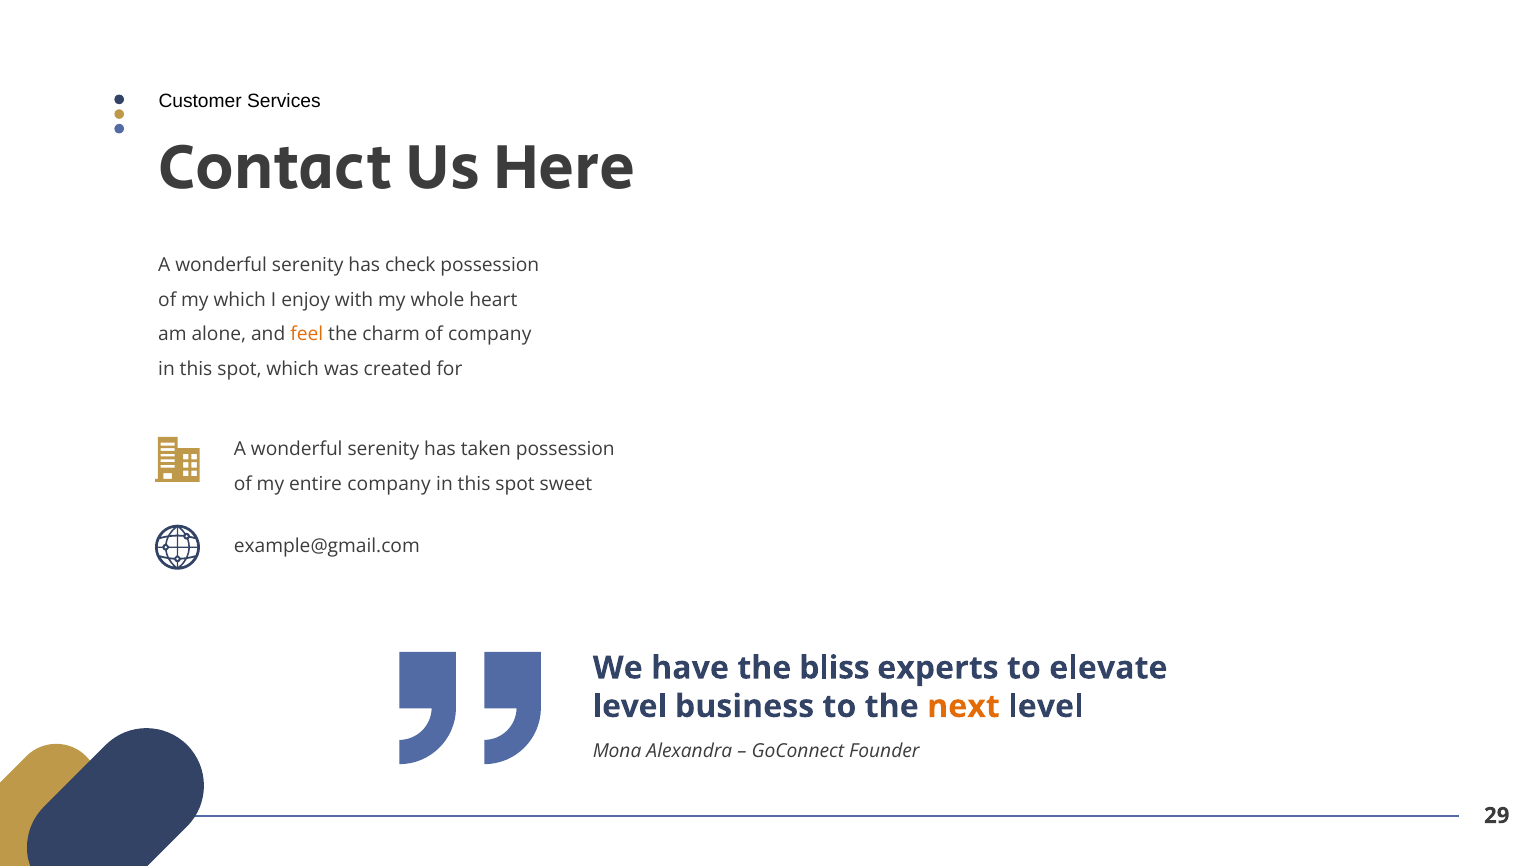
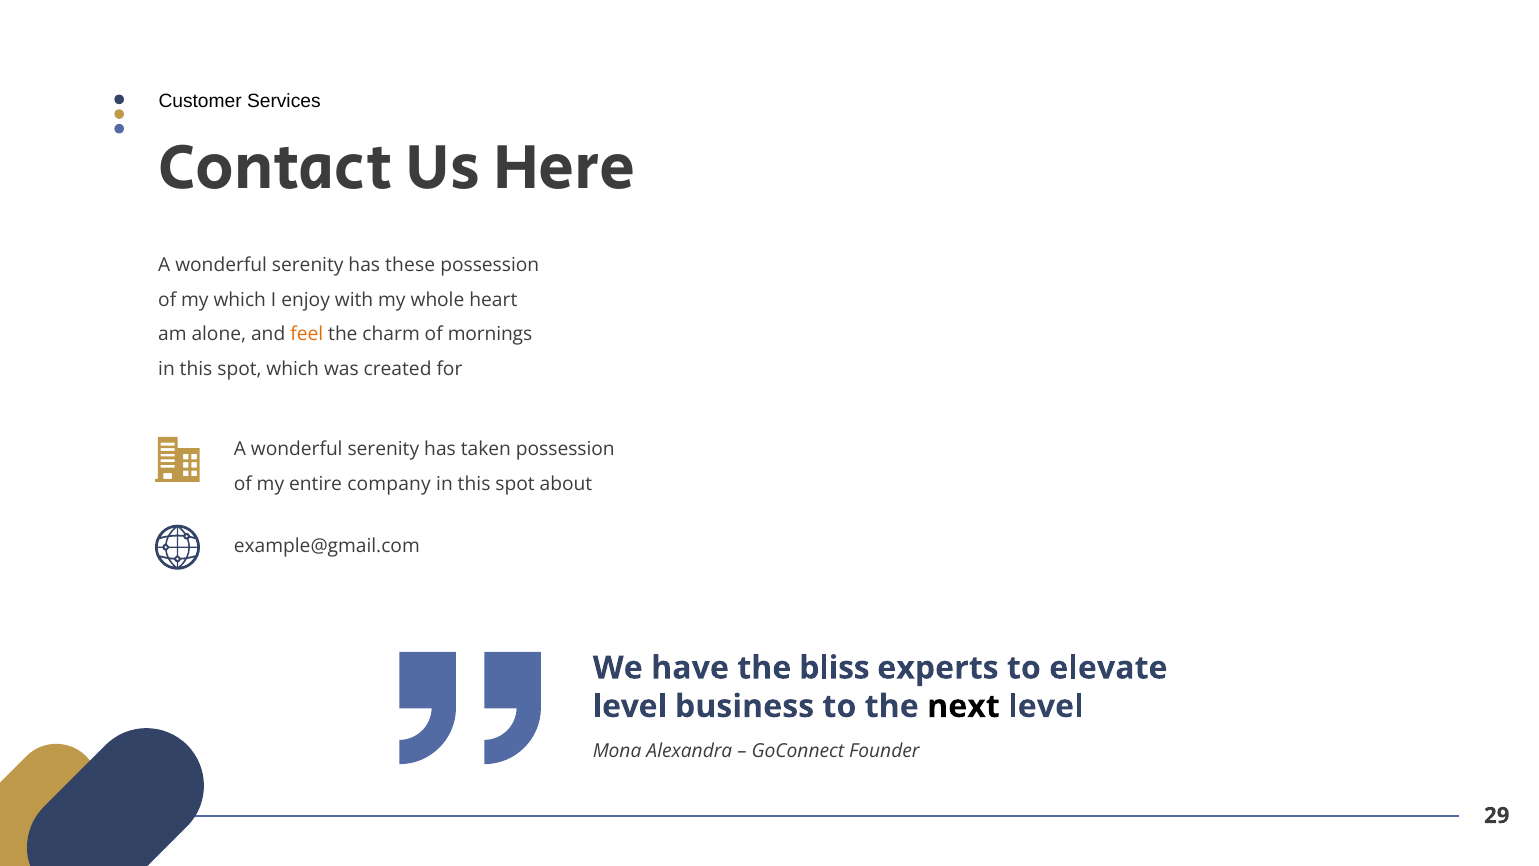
check: check -> these (410, 265)
of company: company -> mornings (490, 335)
sweet: sweet -> about (566, 484)
next colour: orange -> black (963, 706)
